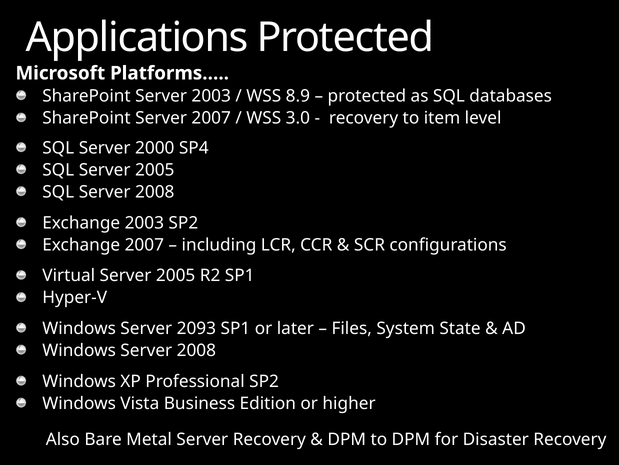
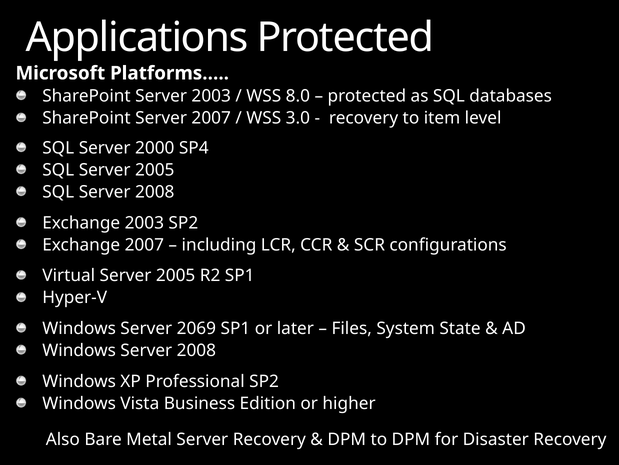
8.9: 8.9 -> 8.0 (298, 96)
2093: 2093 -> 2069 (196, 328)
